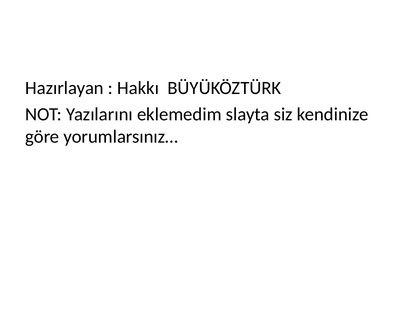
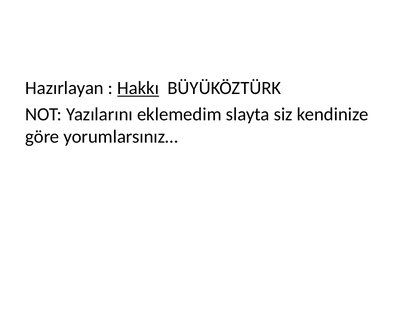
Hakkı underline: none -> present (138, 88)
